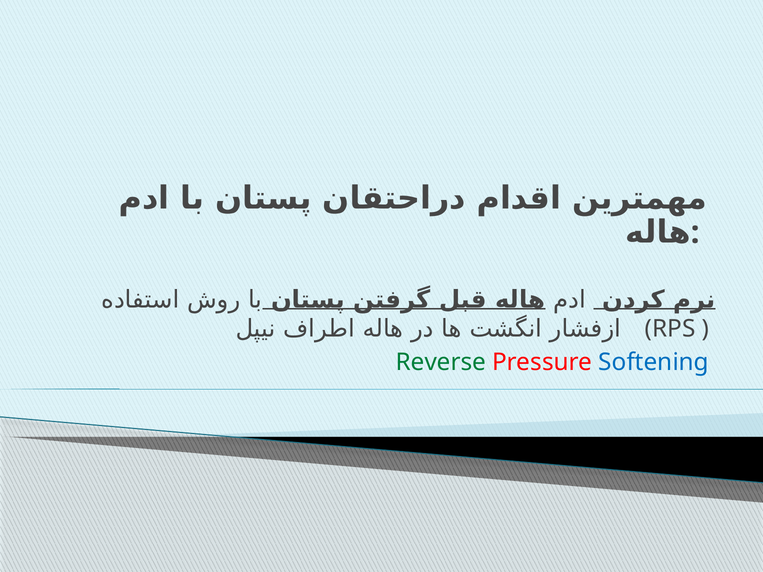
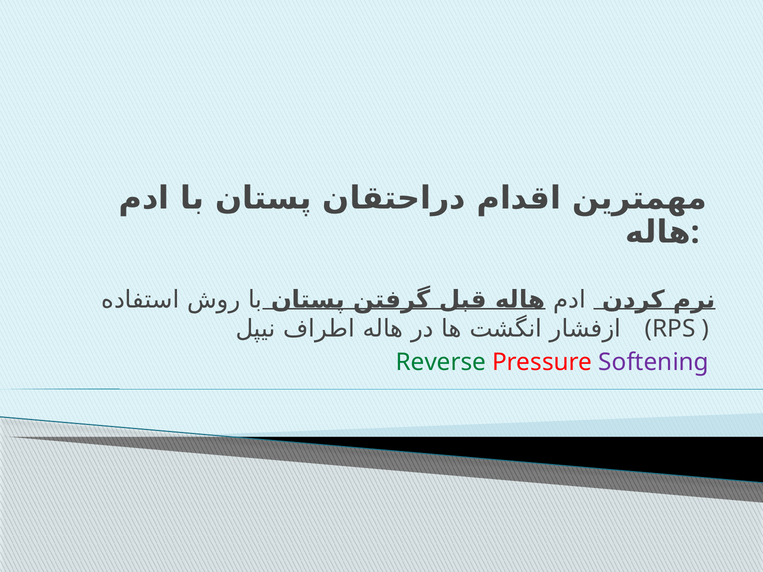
Softening colour: blue -> purple (654, 363)
